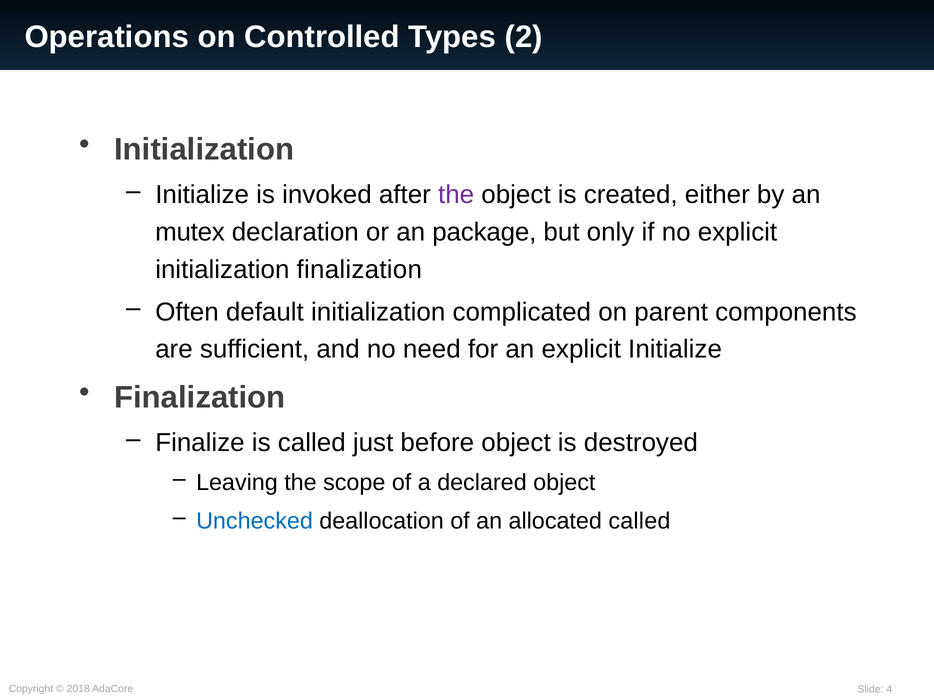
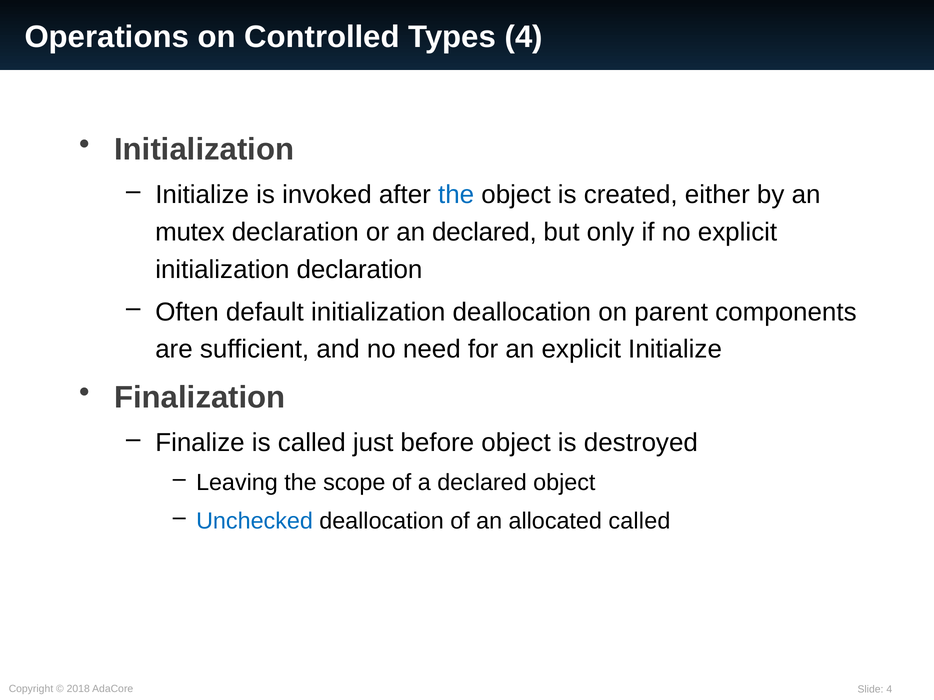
Types 2: 2 -> 4 (524, 37)
the colour: purple -> blue (456, 195)
an package: package -> declared (484, 232)
initialization finalization: finalization -> declaration (359, 270)
initialization complicated: complicated -> deallocation (522, 312)
